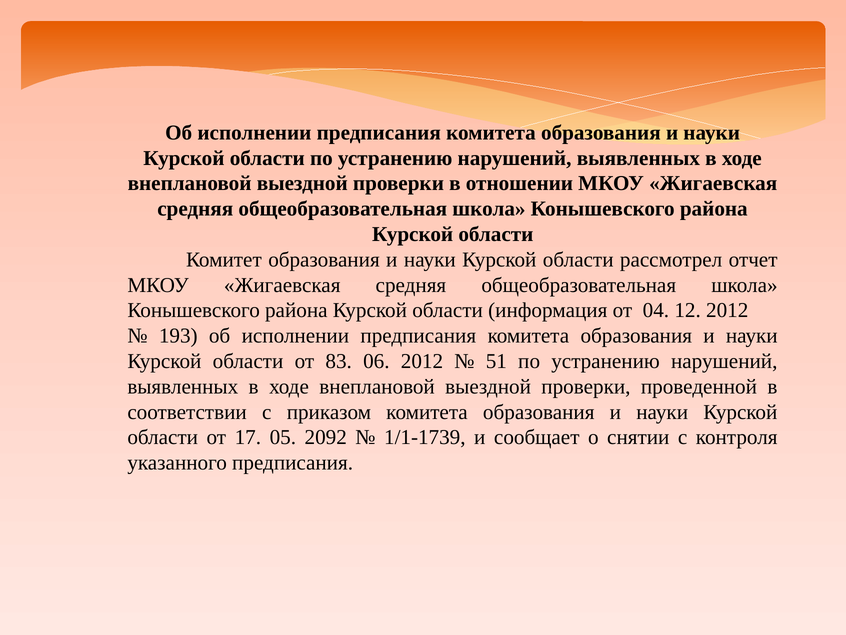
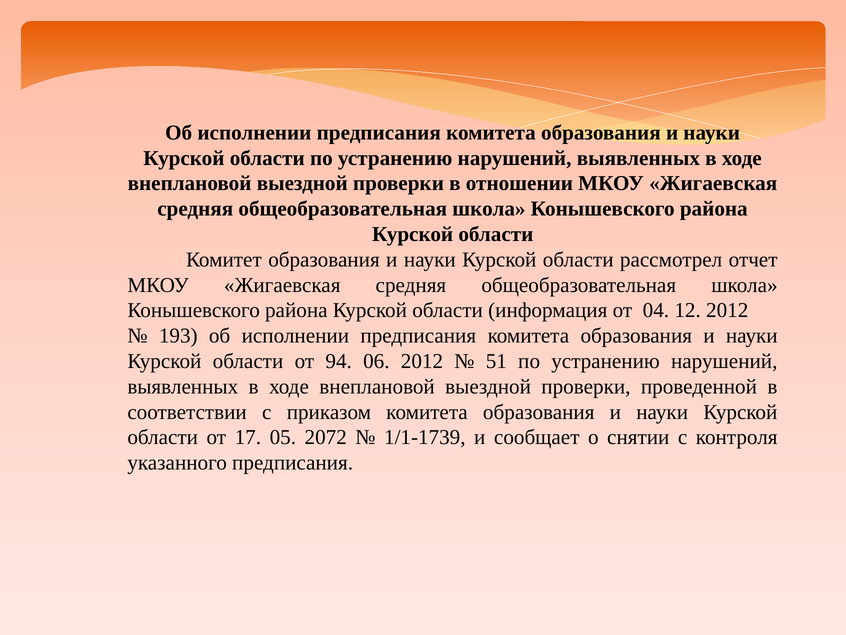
83: 83 -> 94 (339, 361)
2092: 2092 -> 2072 (326, 437)
